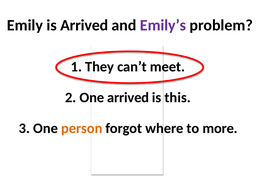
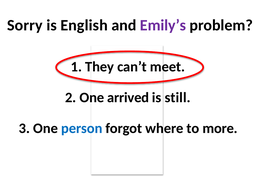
Emily: Emily -> Sorry (25, 25)
is Arrived: Arrived -> English (84, 25)
this: this -> still (178, 98)
person colour: orange -> blue (82, 128)
